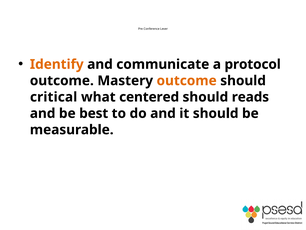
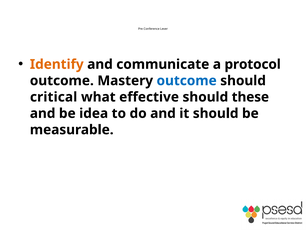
outcome colour: orange -> blue (187, 81)
centered: centered -> effective (149, 97)
reads: reads -> these (250, 97)
best: best -> idea (94, 113)
